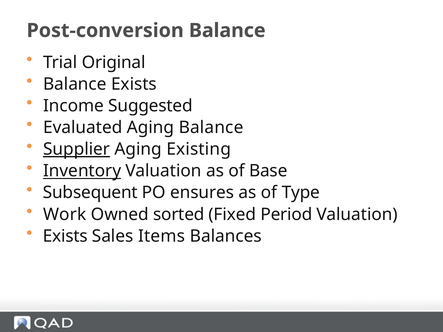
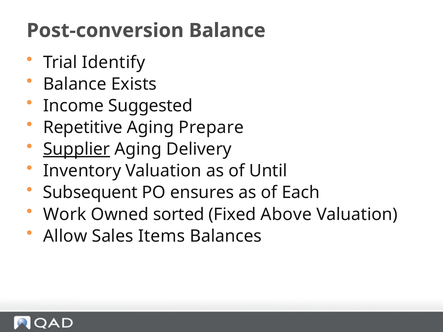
Original: Original -> Identify (114, 63)
Evaluated: Evaluated -> Repetitive (83, 128)
Aging Balance: Balance -> Prepare (211, 128)
Existing: Existing -> Delivery (199, 149)
Inventory underline: present -> none (82, 171)
Base: Base -> Until (268, 171)
Type: Type -> Each (301, 193)
Period: Period -> Above (286, 215)
Exists: Exists -> Allow (65, 236)
